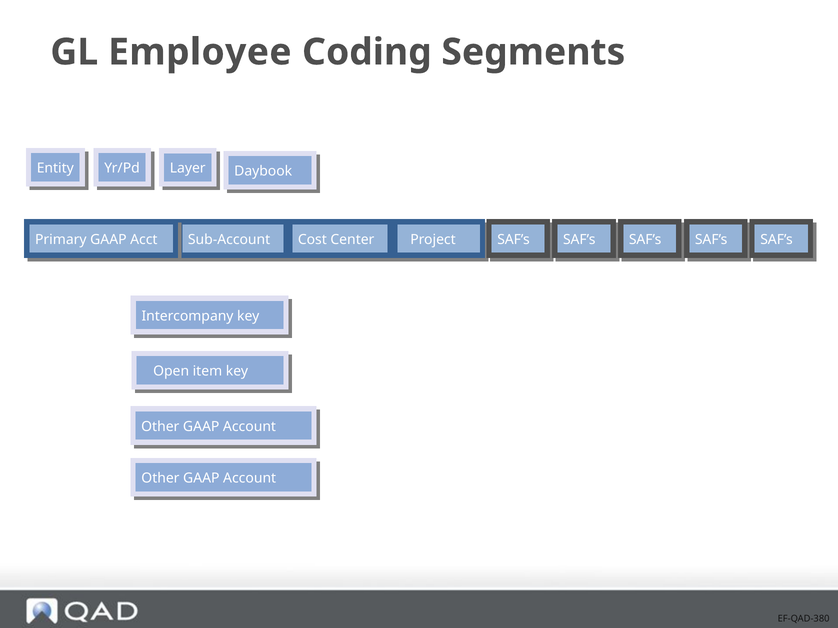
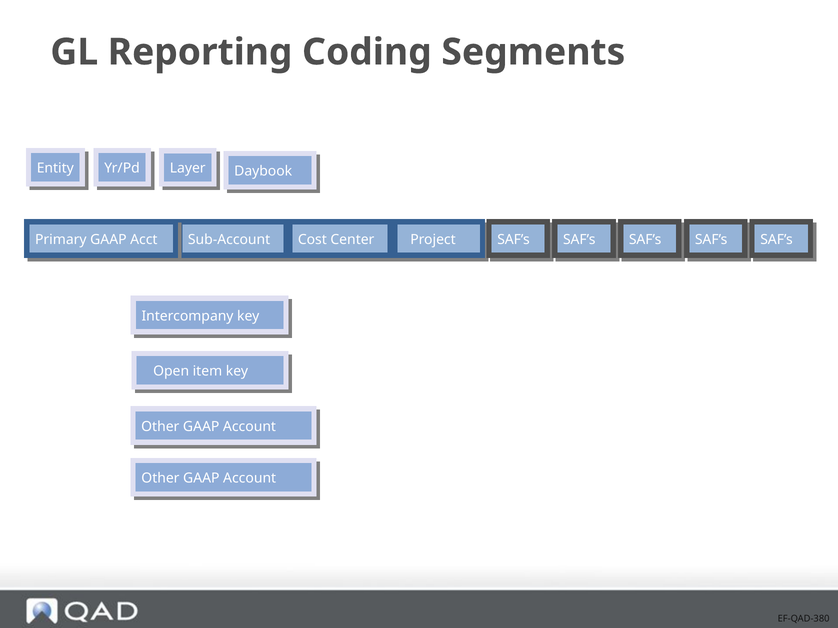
Employee: Employee -> Reporting (200, 52)
